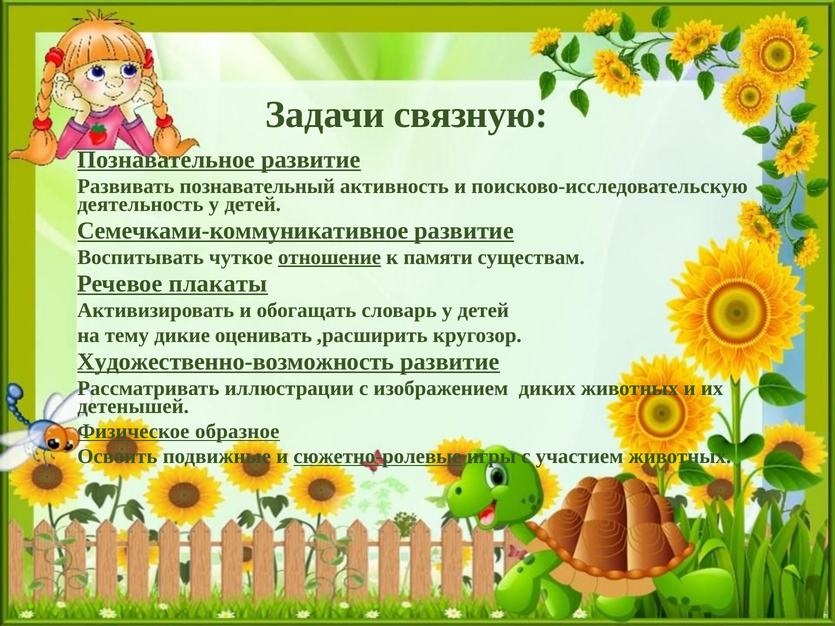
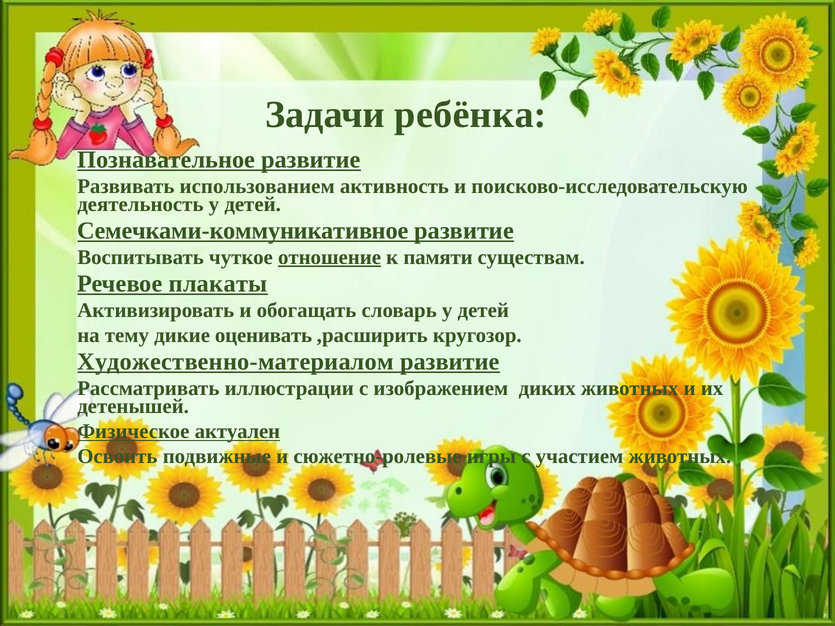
связную: связную -> ребёнка (471, 115)
познавательный: познавательный -> использованием (257, 186)
Художественно-возможность: Художественно-возможность -> Художественно-материалом (236, 362)
образное: образное -> актуален (237, 432)
сюжетно-ролевые underline: present -> none (378, 457)
